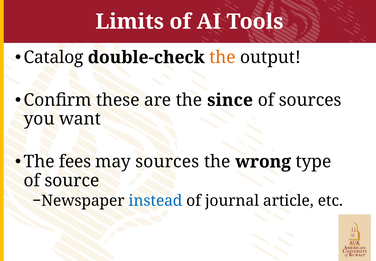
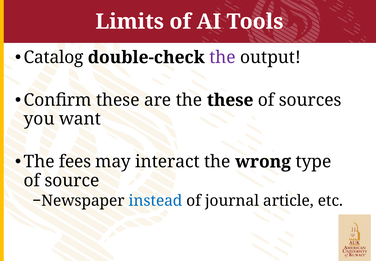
the colour: orange -> purple (222, 57)
the since: since -> these (230, 100)
may sources: sources -> interact (167, 161)
